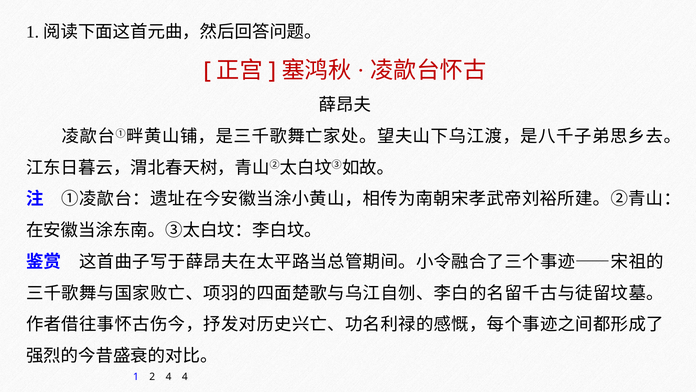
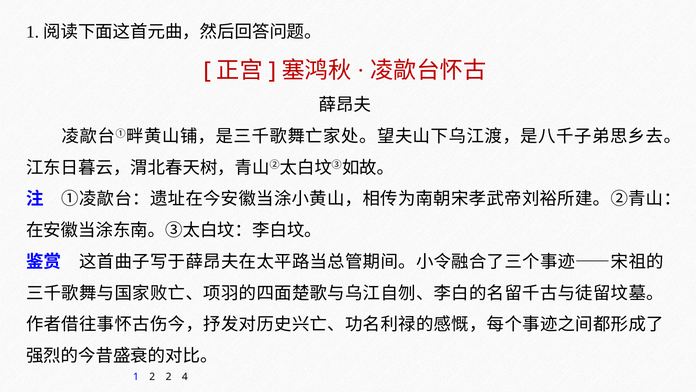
2 4: 4 -> 2 (169, 376)
